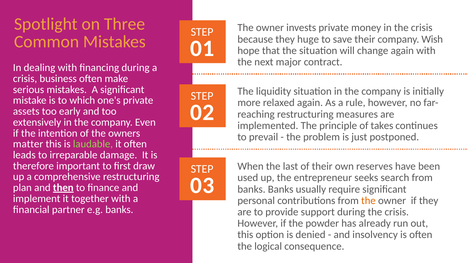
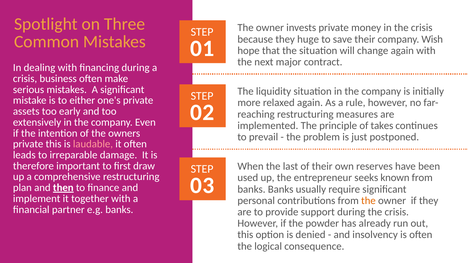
which: which -> either (82, 101)
matter: matter -> private (28, 144)
laudable colour: light green -> pink (93, 144)
search: search -> known (395, 178)
